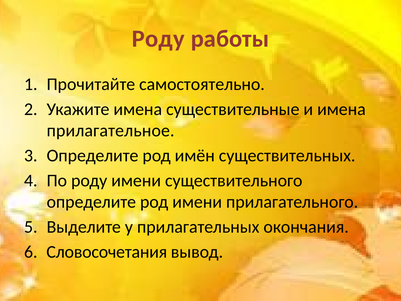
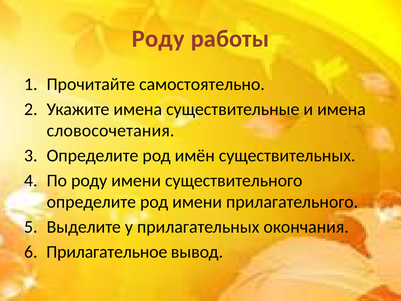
прилагательное: прилагательное -> словосочетания (111, 130)
Словосочетания: Словосочетания -> Прилагательное (107, 252)
